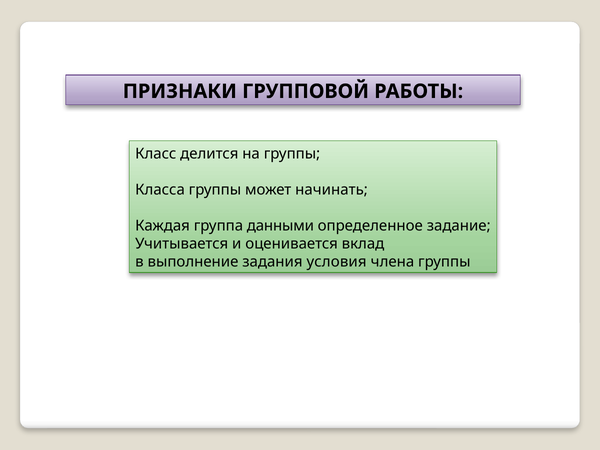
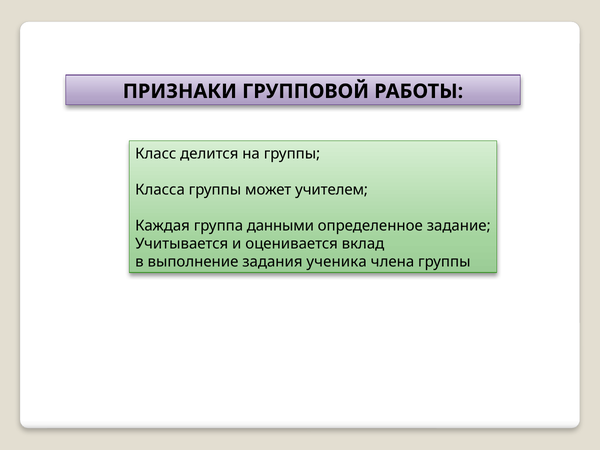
начинать: начинать -> учителем (332, 190)
условия: условия -> ученика (337, 262)
